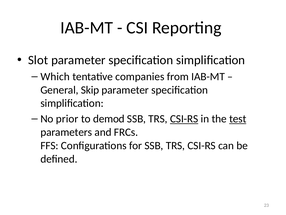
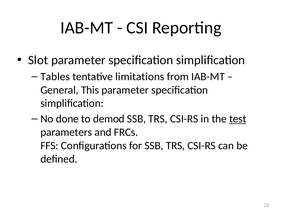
Which: Which -> Tables (55, 76)
companies: companies -> limitations (140, 76)
Skip: Skip -> This (90, 90)
prior: prior -> done (67, 119)
CSI-RS underline: present -> none (184, 119)
